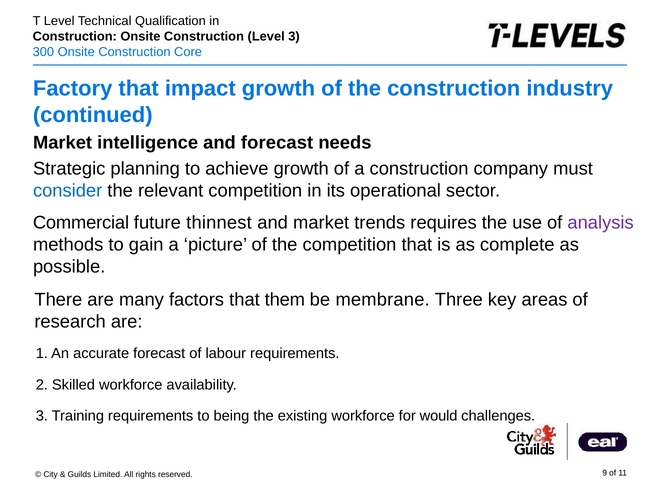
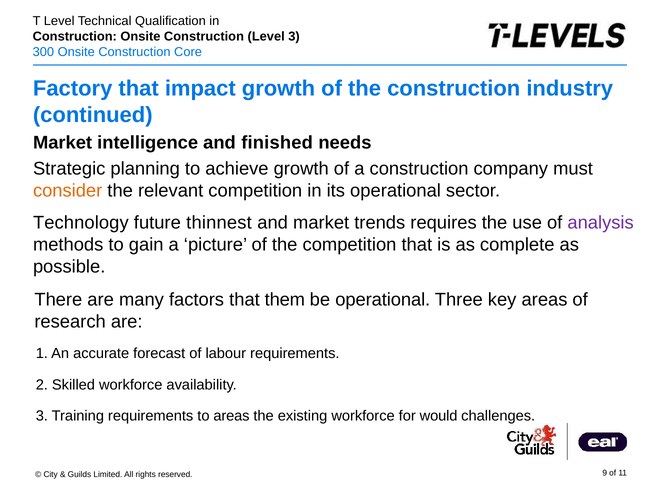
and forecast: forecast -> finished (277, 143)
consider colour: blue -> orange (68, 191)
Commercial: Commercial -> Technology (81, 223)
be membrane: membrane -> operational (383, 300)
to being: being -> areas (232, 416)
